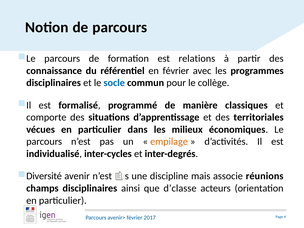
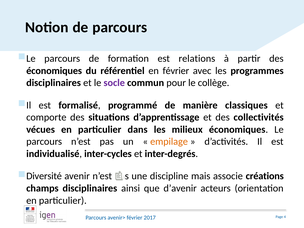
connaissance: connaissance -> économiques (54, 71)
socle colour: blue -> purple (114, 83)
territoriales: territoriales -> collectivités (259, 117)
réunions: réunions -> créations (265, 176)
d’classe: d’classe -> d’avenir (180, 188)
